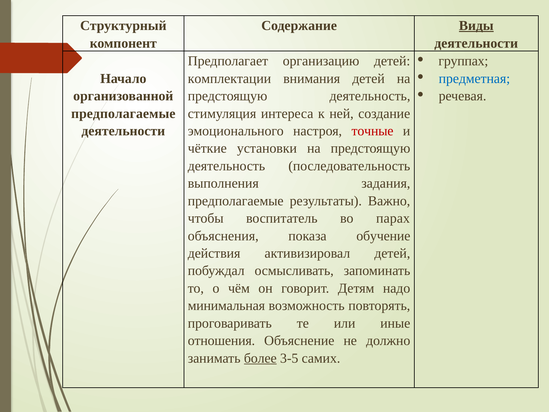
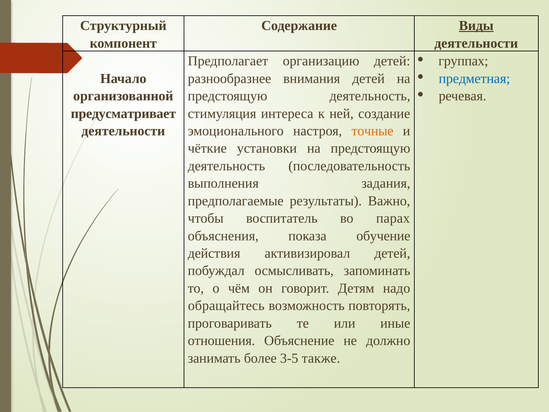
комплектации: комплектации -> разнообразнее (230, 79)
предполагаемые: предполагаемые -> предусматривает (123, 113)
точные colour: red -> orange (372, 131)
минимальная: минимальная -> обращайтесь (226, 306)
более underline: present -> none (260, 358)
самих: самих -> также (321, 358)
